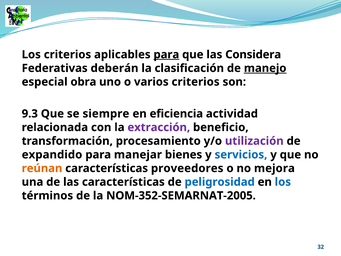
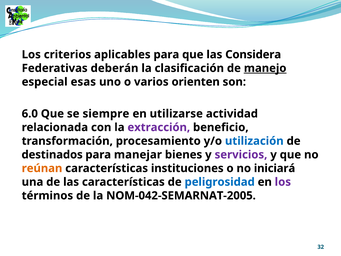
para underline: present -> none (166, 54)
obra: obra -> esas (83, 82)
varios criterios: criterios -> orienten (196, 82)
9.3: 9.3 -> 6.0 (30, 114)
eficiencia: eficiencia -> utilizarse (176, 114)
utilización colour: purple -> blue (254, 141)
expandido: expandido -> destinados (52, 155)
servicios colour: blue -> purple (241, 155)
proveedores: proveedores -> instituciones (187, 168)
mejora: mejora -> iniciará (275, 168)
los colour: blue -> purple (283, 182)
NOM-352-SEMARNAT-2005: NOM-352-SEMARNAT-2005 -> NOM-042-SEMARNAT-2005 (181, 195)
